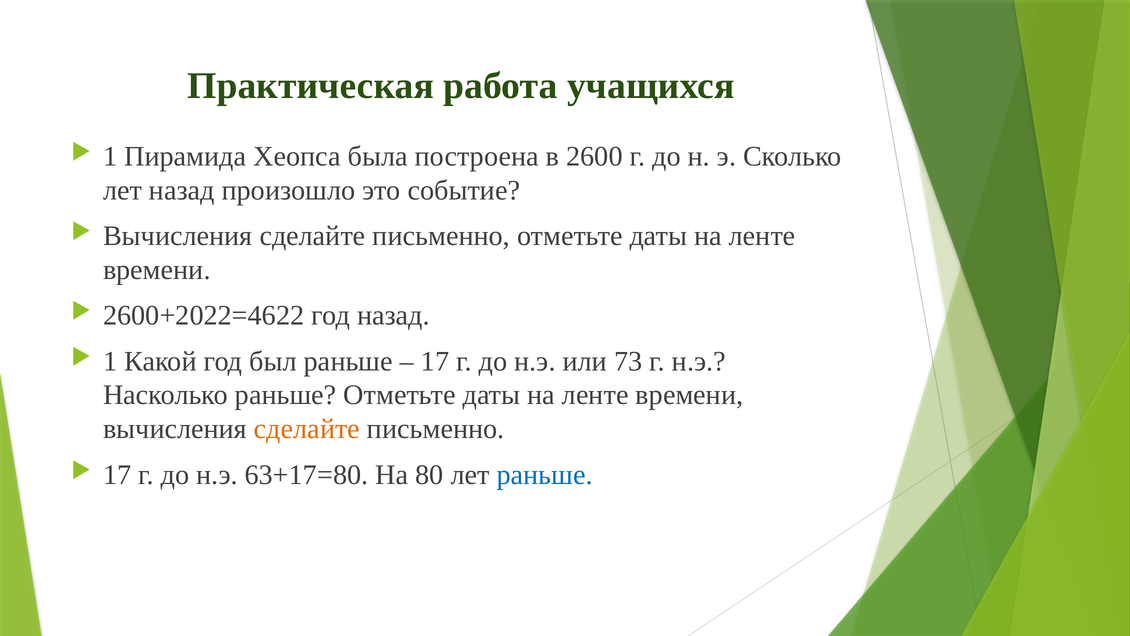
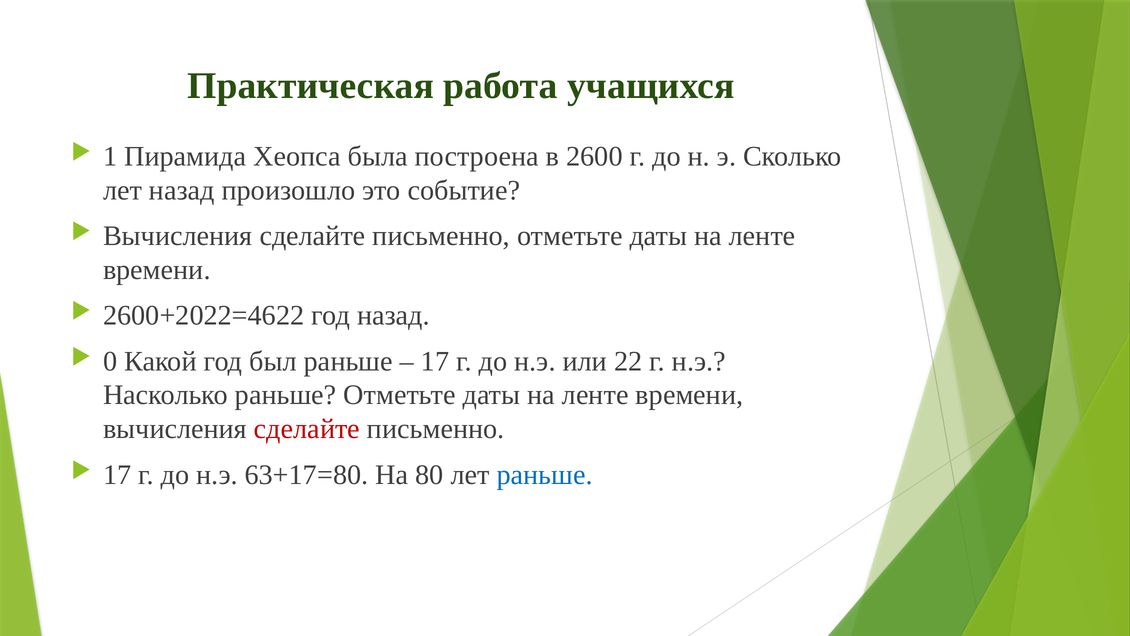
1: 1 -> 0 (110, 361)
73: 73 -> 22 (628, 361)
сделайте colour: orange -> red (307, 429)
